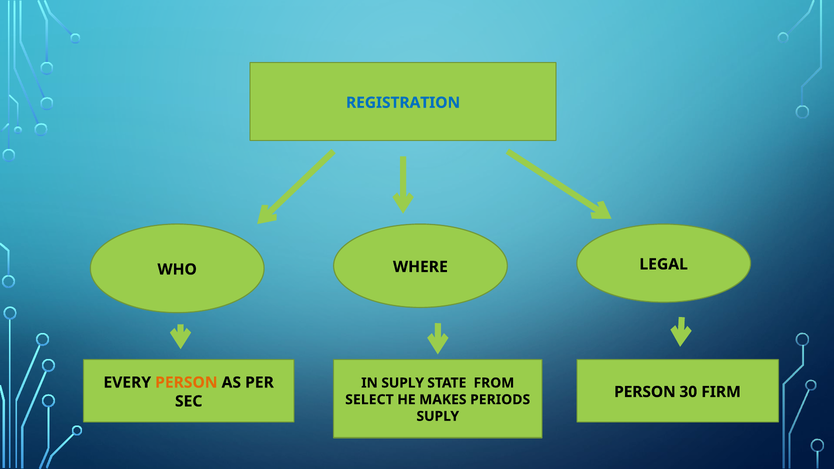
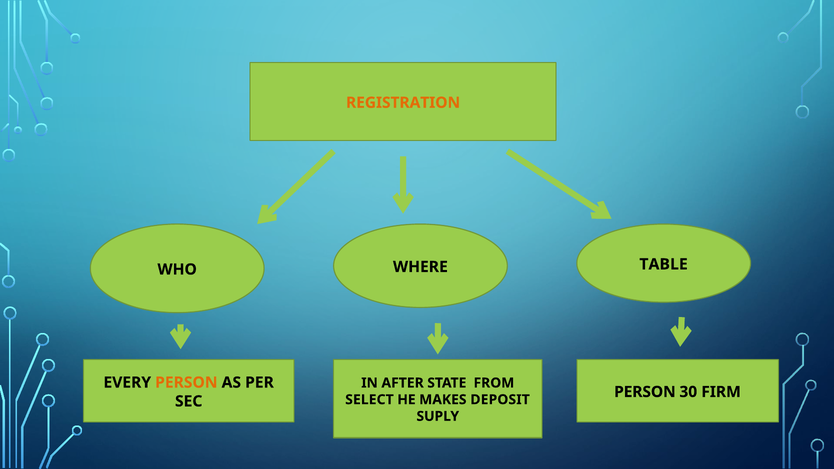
REGISTRATION colour: blue -> orange (403, 103)
LEGAL: LEGAL -> TABLE (664, 264)
IN SUPLY: SUPLY -> AFTER (403, 383)
PERIODS: PERIODS -> DEPOSIT (500, 400)
